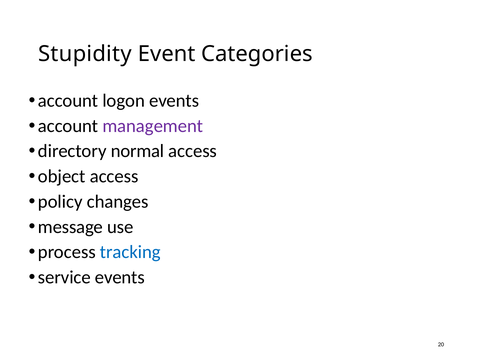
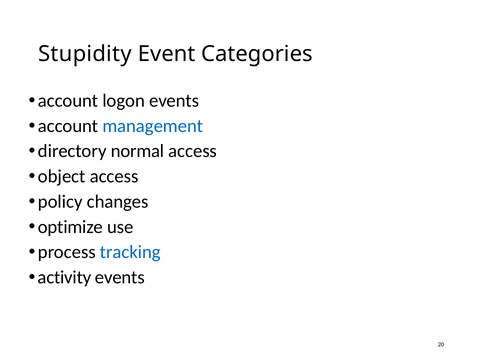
management colour: purple -> blue (153, 126)
message: message -> optimize (70, 227)
service: service -> activity (64, 278)
